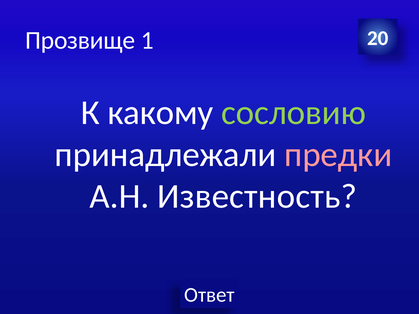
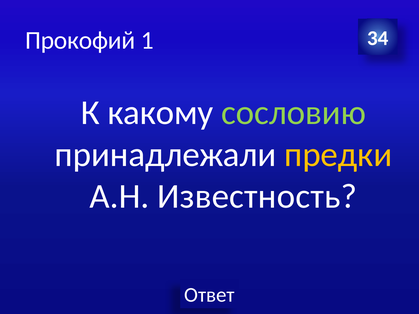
Прозвище: Прозвище -> Прокофий (80, 41)
20: 20 -> 34 (378, 38)
предки colour: pink -> yellow (338, 155)
